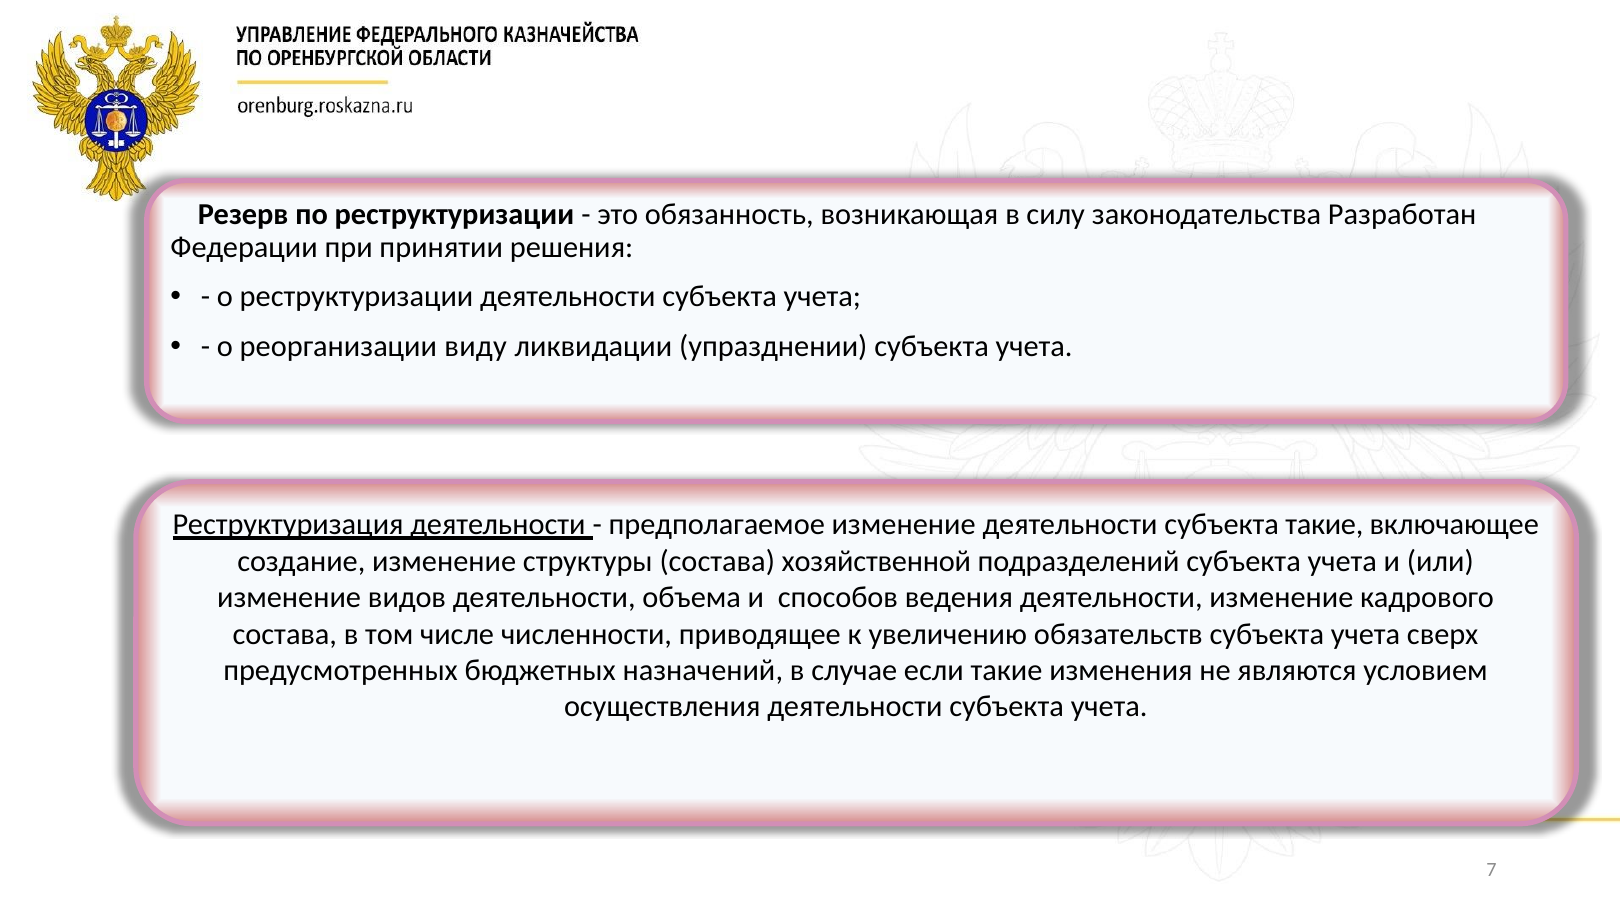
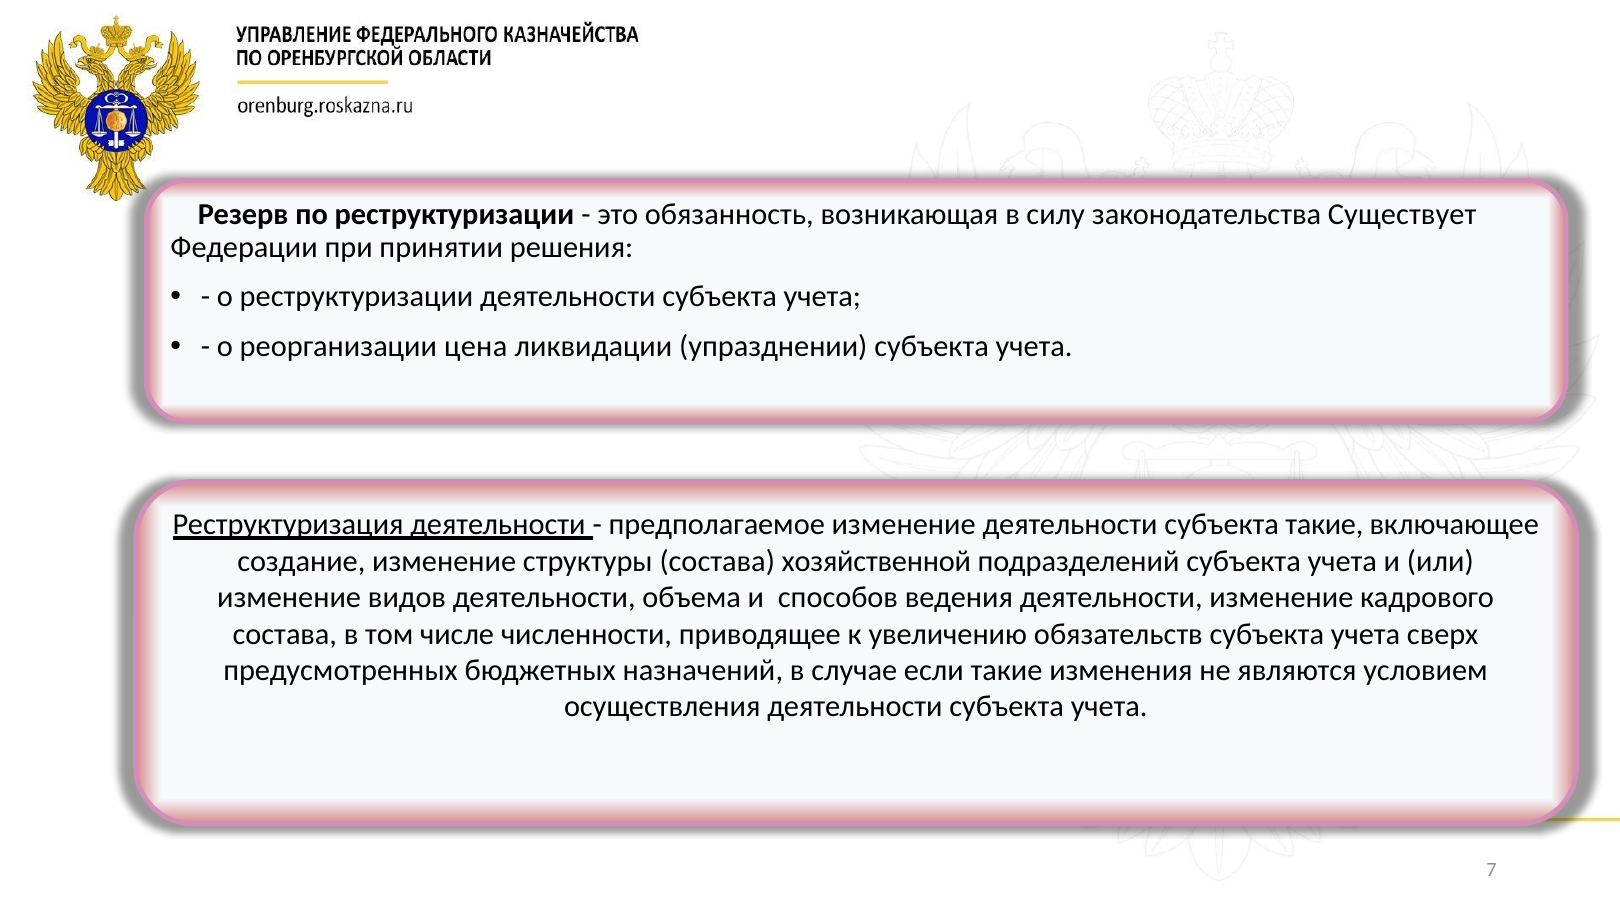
Разработан: Разработан -> Существует (1402, 214)
виду: виду -> цена (476, 347)
